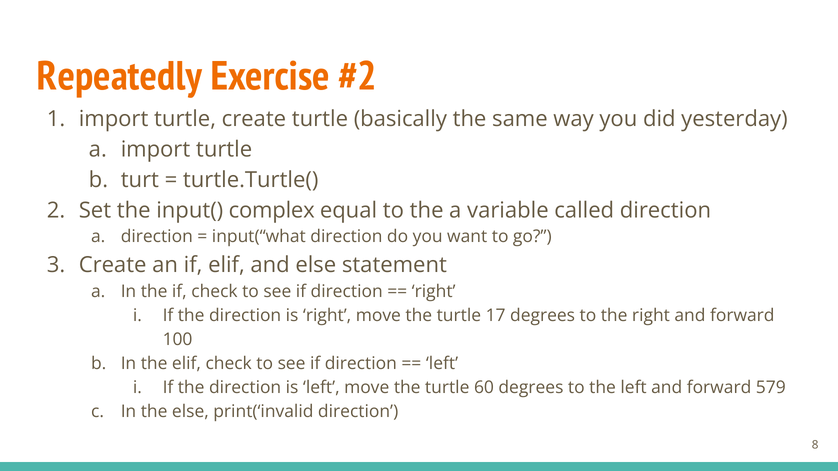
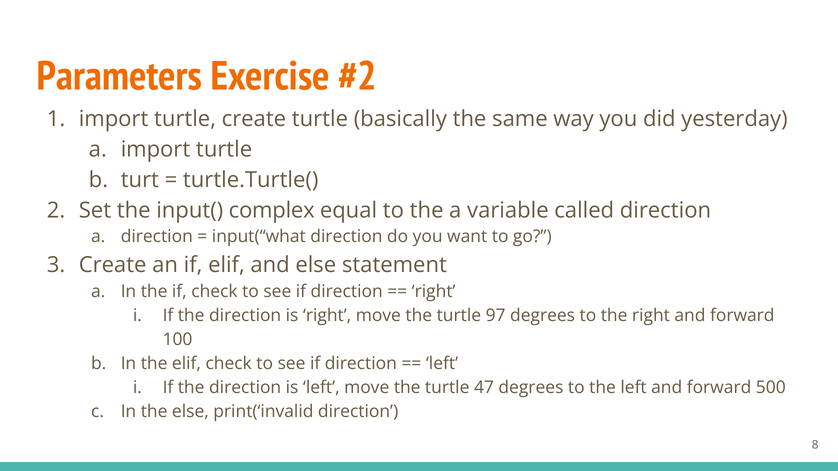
Repeatedly: Repeatedly -> Parameters (120, 76)
17: 17 -> 97 (496, 316)
60: 60 -> 47 (484, 388)
579: 579 -> 500 (771, 388)
